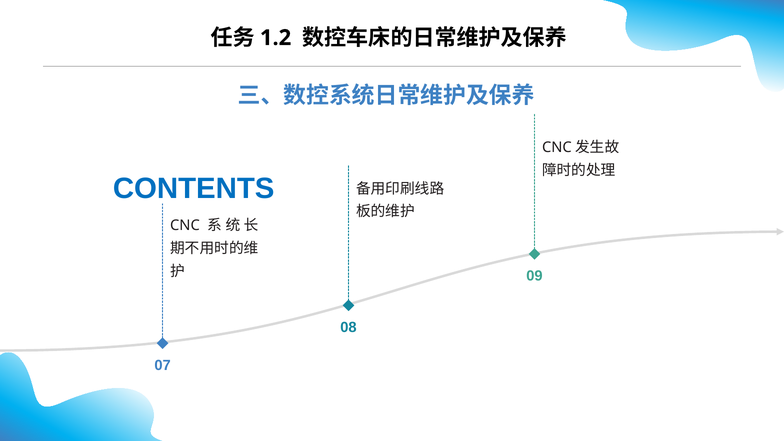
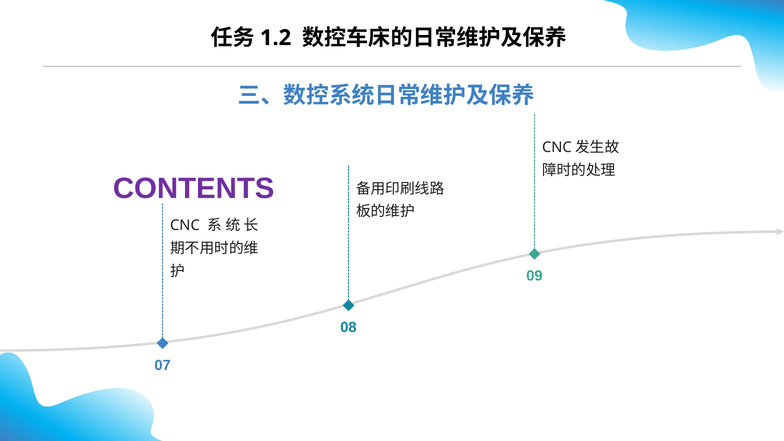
CONTENTS colour: blue -> purple (194, 188)
